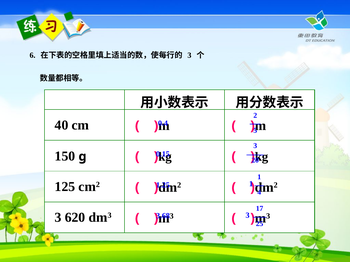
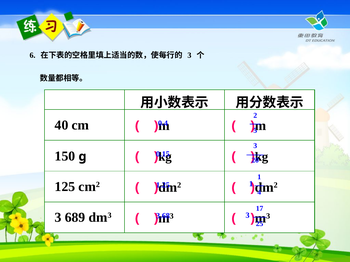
620: 620 -> 689 (75, 218)
